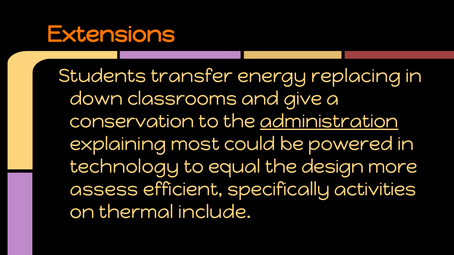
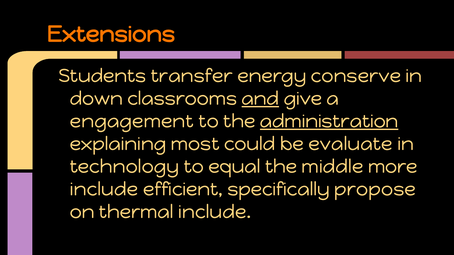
replacing: replacing -> conserve (356, 76)
and underline: none -> present (260, 99)
conservation: conservation -> engagement (132, 121)
powered: powered -> evaluate (350, 144)
design: design -> middle (333, 167)
assess: assess -> include (104, 190)
activities: activities -> propose (375, 190)
